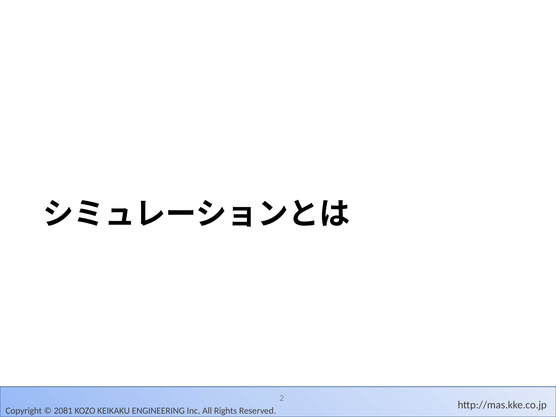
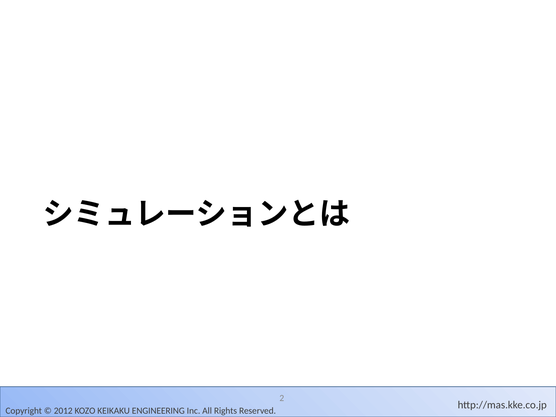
2081: 2081 -> 2012 (63, 411)
